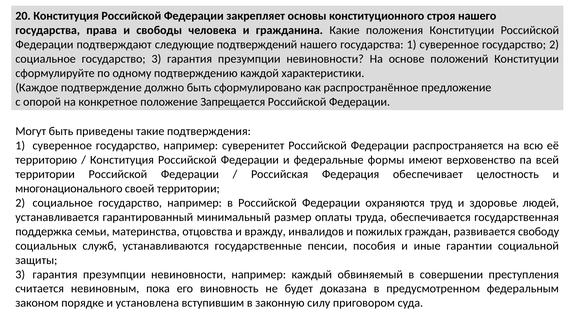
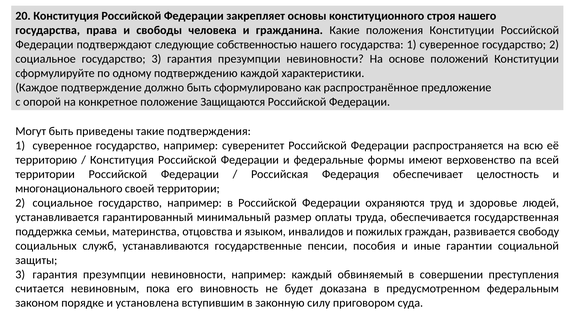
подтверждений: подтверждений -> собственностью (257, 45)
Запрещается: Запрещается -> Защищаются (233, 102)
вражду: вражду -> языком (265, 232)
